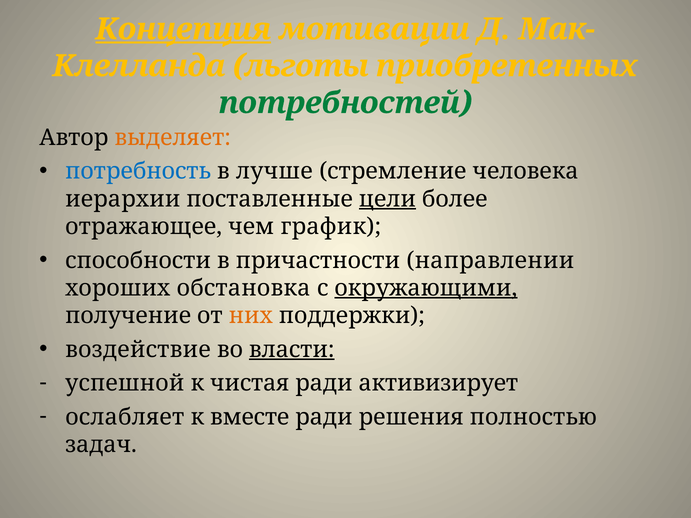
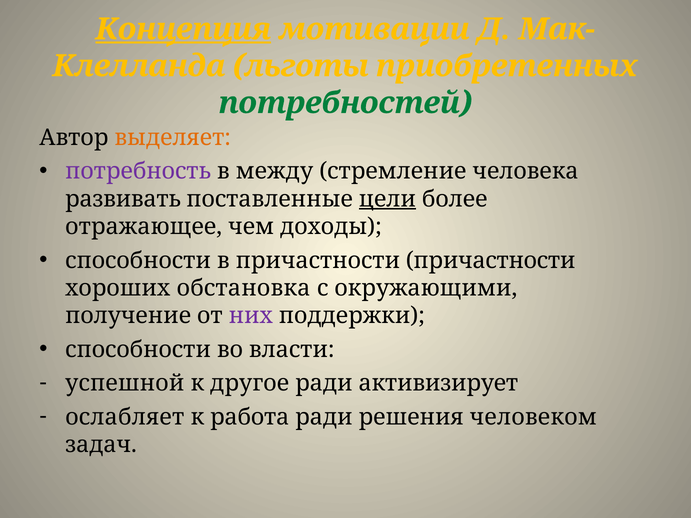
потребность colour: blue -> purple (138, 171)
лучше: лучше -> между (274, 171)
иерархии: иерархии -> развивать (123, 199)
график: график -> доходы (331, 227)
причастности направлении: направлении -> причастности (491, 261)
окружающими underline: present -> none (426, 288)
них colour: orange -> purple (251, 316)
воздействие: воздействие -> способности (138, 350)
власти underline: present -> none (292, 350)
чистая: чистая -> другое (250, 383)
вместе: вместе -> работа (250, 417)
полностью: полностью -> человеком (533, 417)
